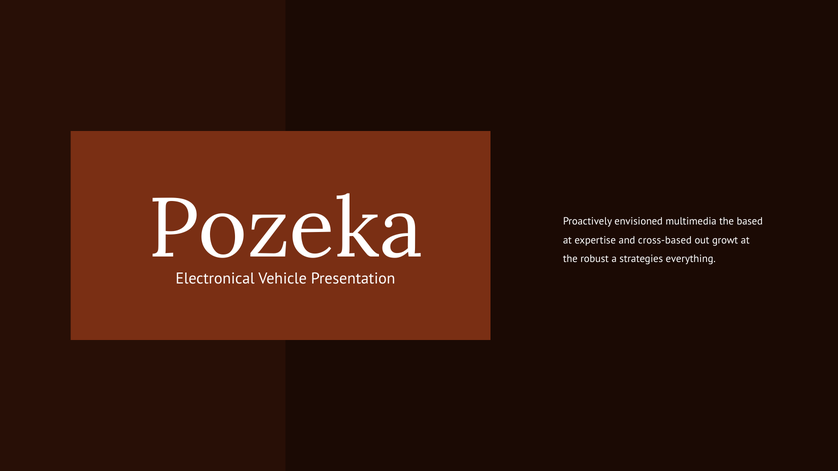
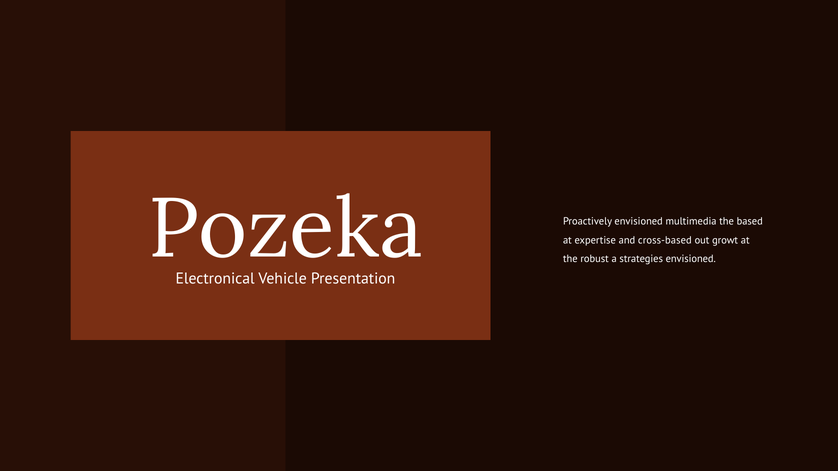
strategies everything: everything -> envisioned (691, 259)
